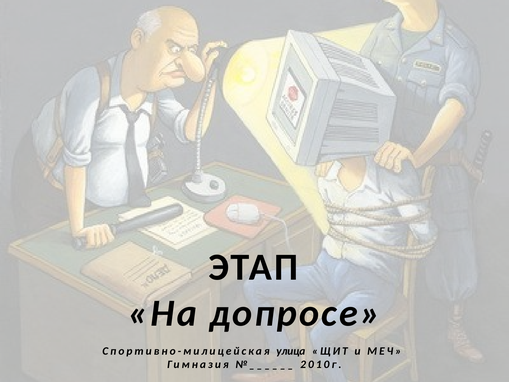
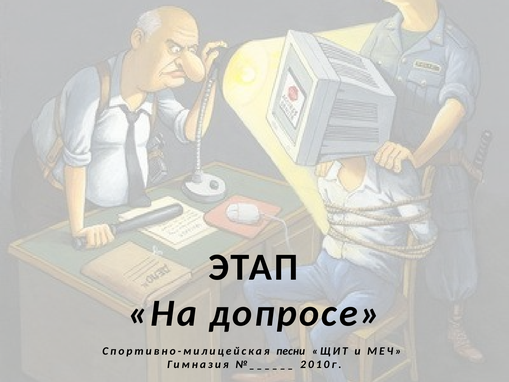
улица: улица -> песни (291, 351)
